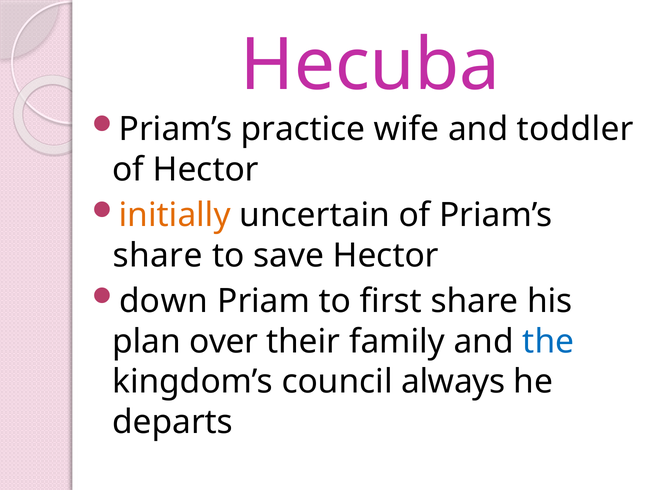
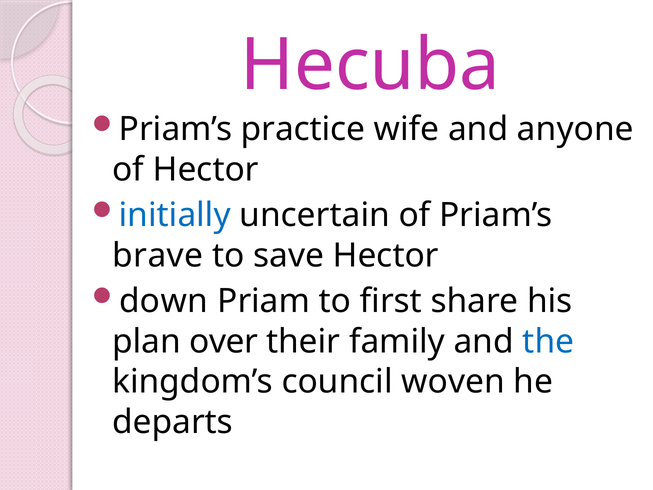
toddler: toddler -> anyone (575, 129)
initially colour: orange -> blue (175, 215)
share: share -> brave (158, 255)
always: always -> woven (453, 382)
